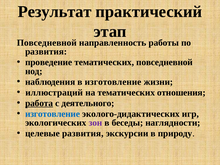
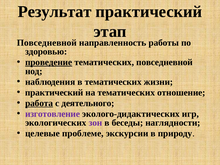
развития: развития -> здоровью (46, 52)
проведение underline: none -> present (49, 62)
в изготовление: изготовление -> тематических (113, 82)
иллюстраций: иллюстраций -> практический (54, 92)
отношения: отношения -> отношение (181, 92)
изготовление colour: blue -> purple (53, 114)
целевые развития: развития -> проблеме (83, 133)
